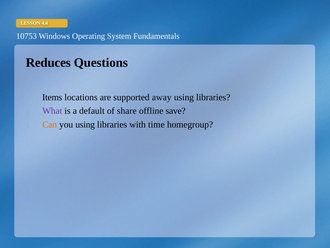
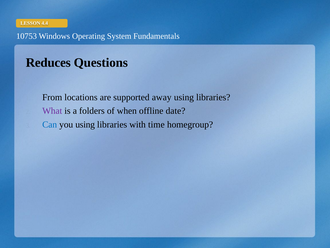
Items: Items -> From (52, 97)
default: default -> folders (92, 111)
share: share -> when (127, 111)
save: save -> date (176, 111)
Can colour: orange -> blue (50, 124)
